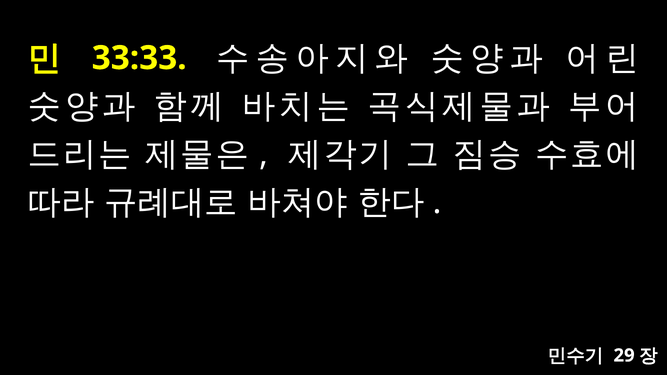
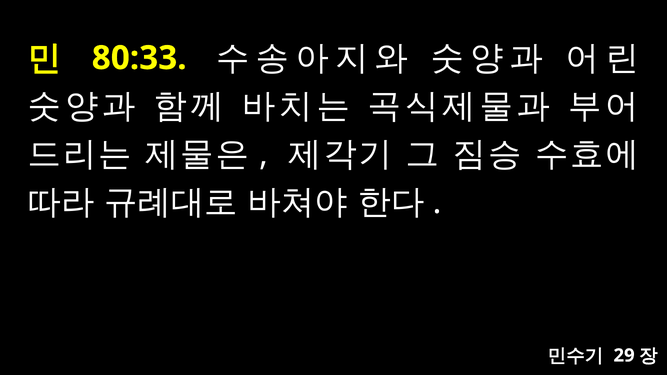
33:33: 33:33 -> 80:33 (139, 58)
